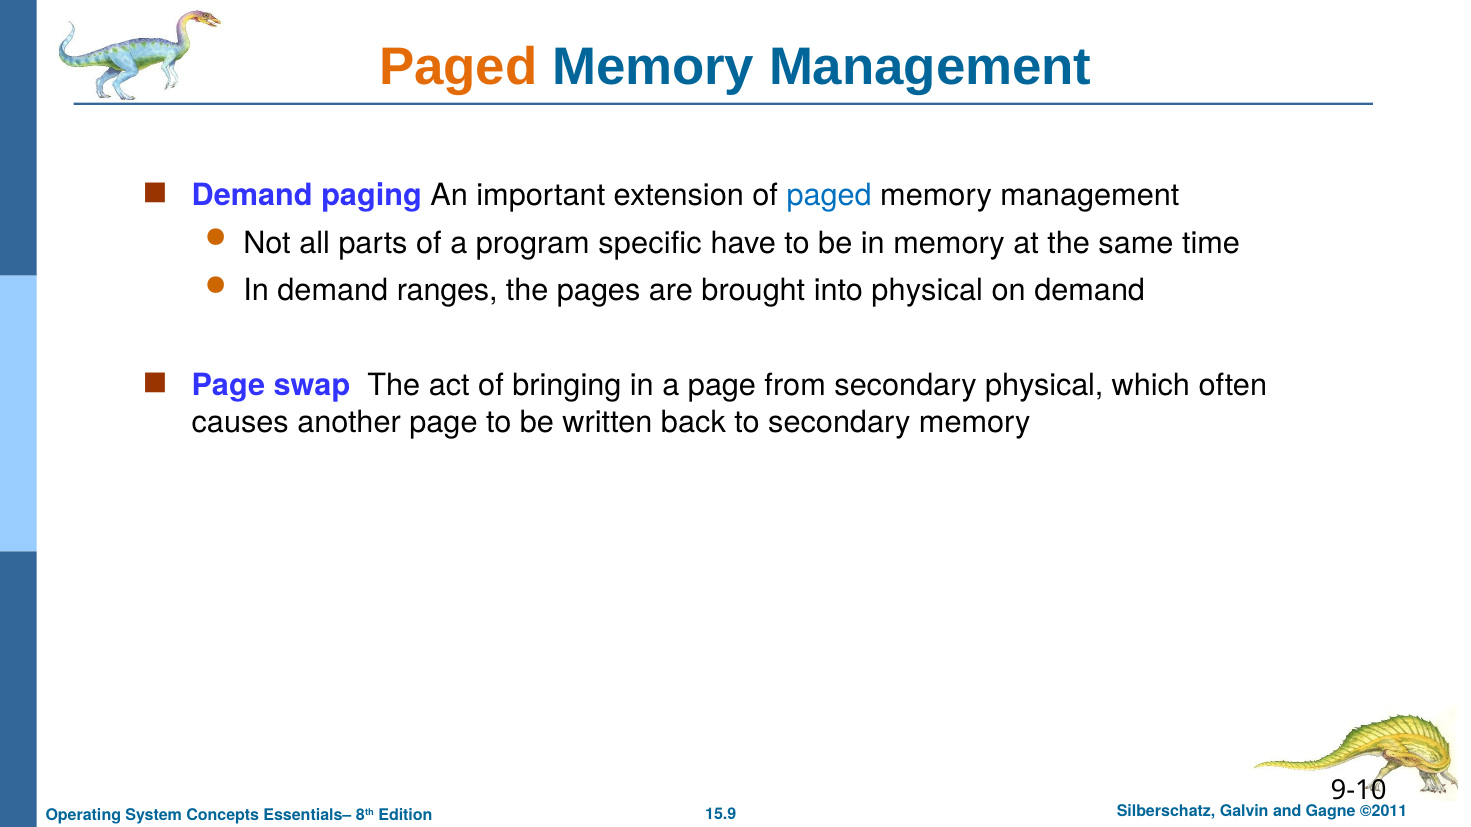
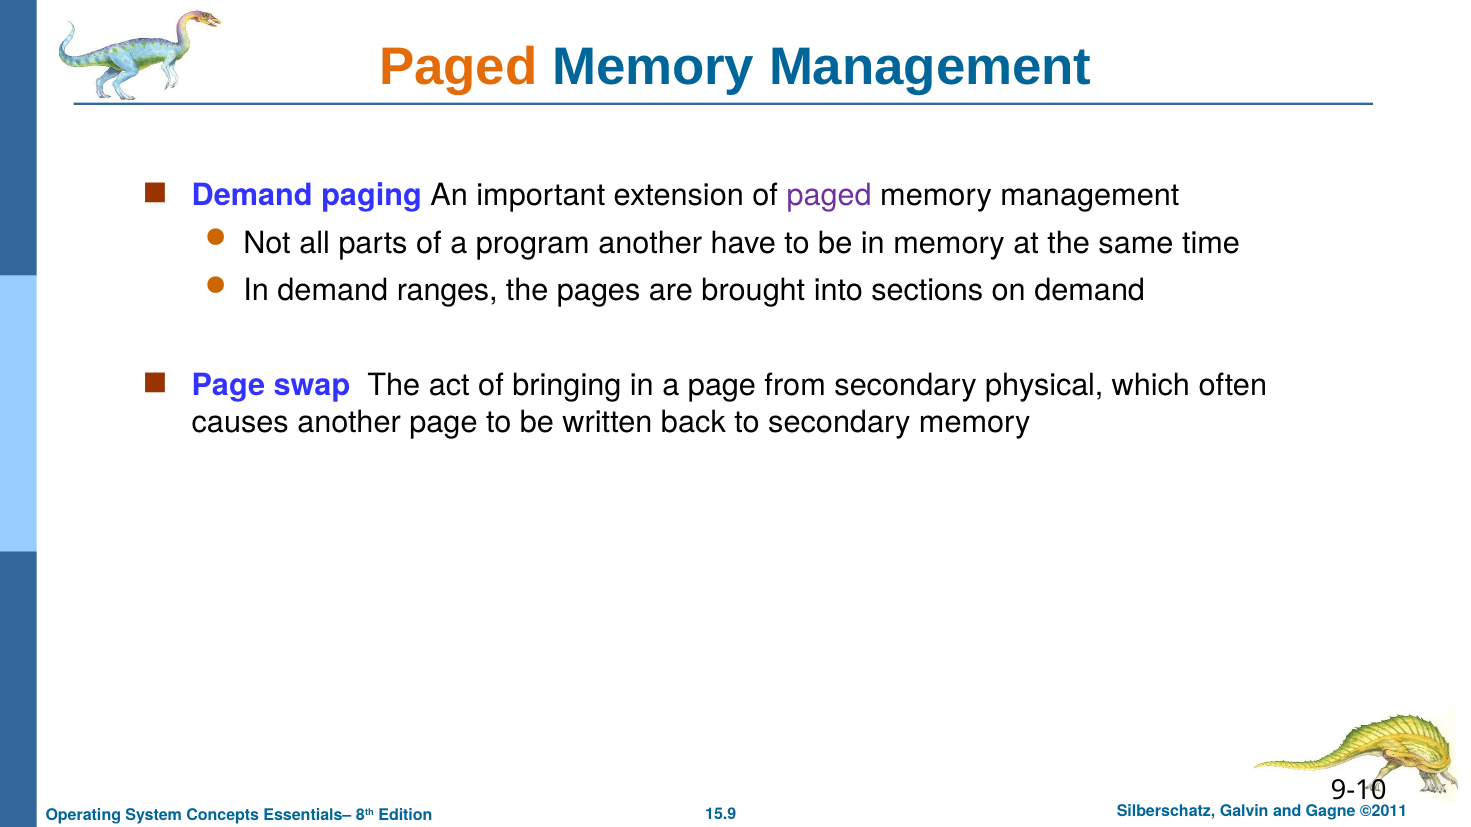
paged colour: blue -> purple (829, 196)
program specific: specific -> another (650, 243)
into physical: physical -> sections (927, 291)
